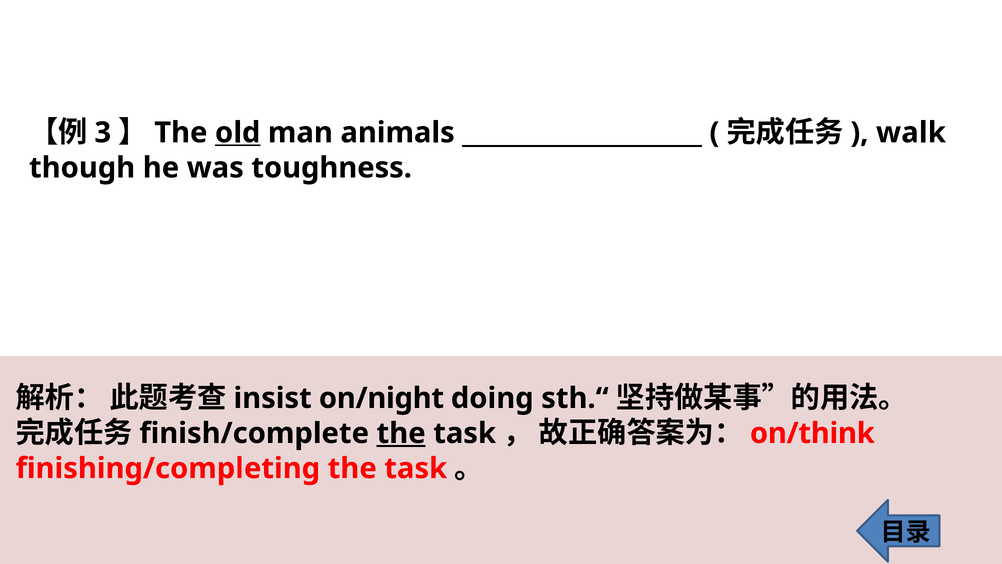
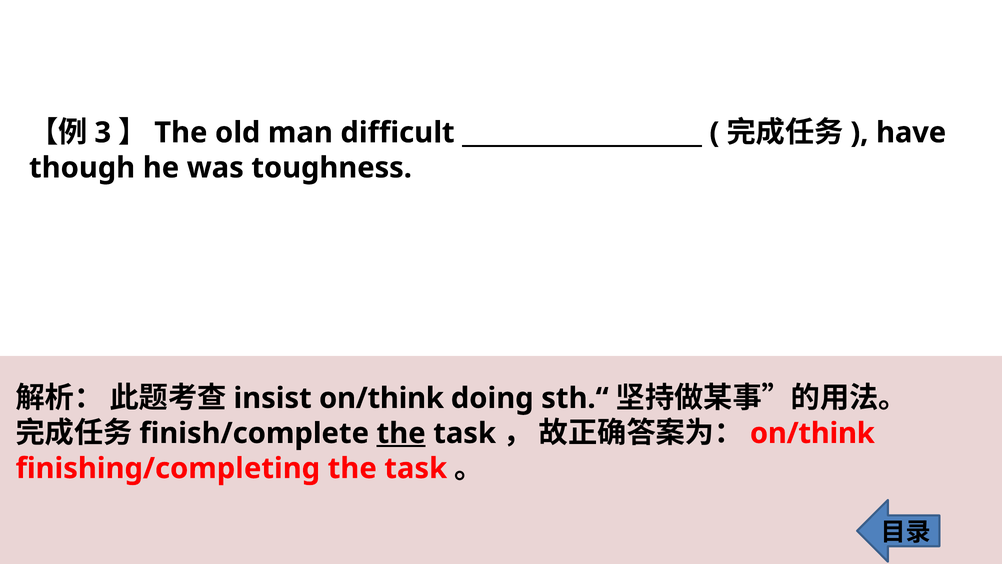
old underline: present -> none (238, 133)
animals: animals -> difficult (398, 133)
walk: walk -> have (911, 133)
on/night: on/night -> on/think (381, 398)
